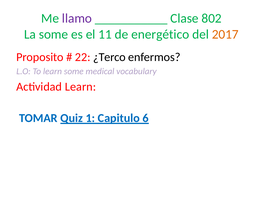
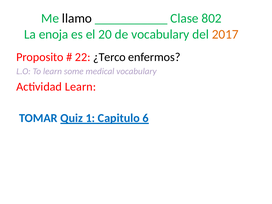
llamo colour: purple -> black (77, 18)
La some: some -> enoja (54, 34)
11: 11 -> 20 (105, 34)
de energético: energético -> vocabulary (160, 34)
